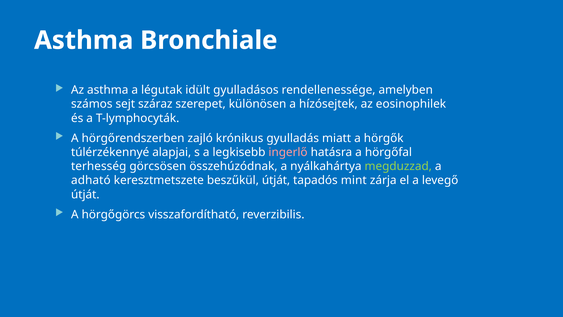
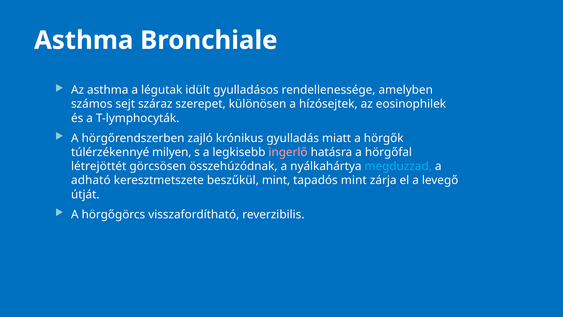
alapjai: alapjai -> milyen (172, 152)
terhesség: terhesség -> létrejöttét (99, 166)
megduzzad colour: light green -> light blue (398, 166)
beszűkül útját: útját -> mint (276, 180)
